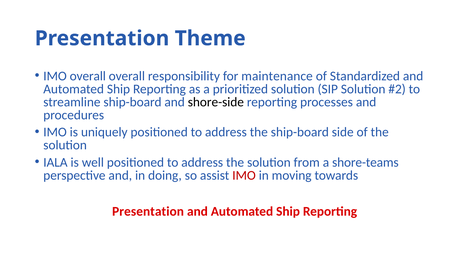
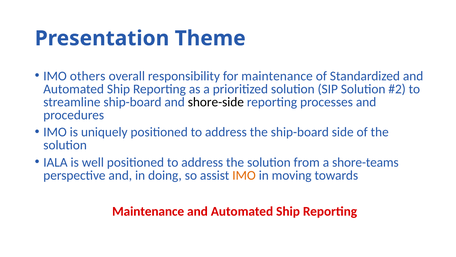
IMO overall: overall -> others (88, 76)
IMO colour: red -> orange (244, 175)
Presentation: Presentation -> Maintenance (148, 211)
